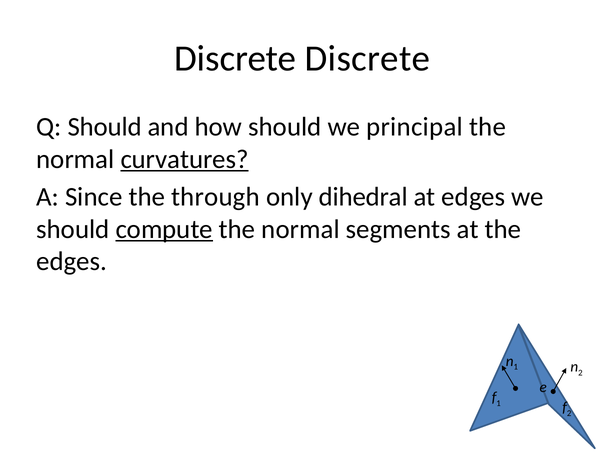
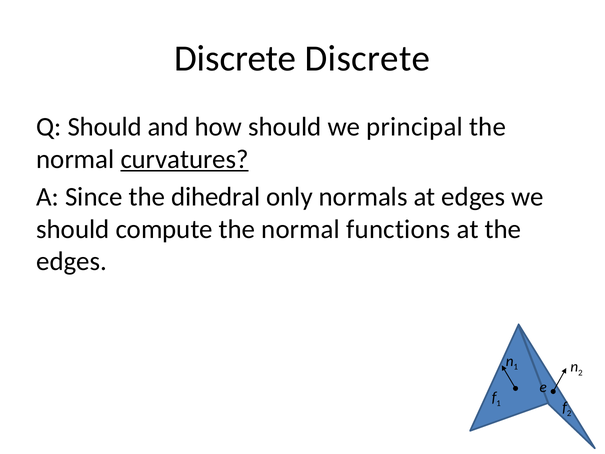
through: through -> dihedral (216, 197)
dihedral: dihedral -> normals (363, 197)
compute underline: present -> none (164, 229)
segments: segments -> functions (398, 229)
